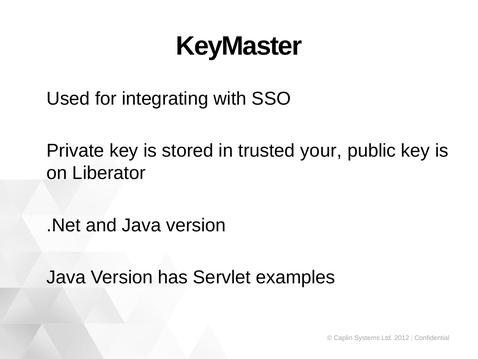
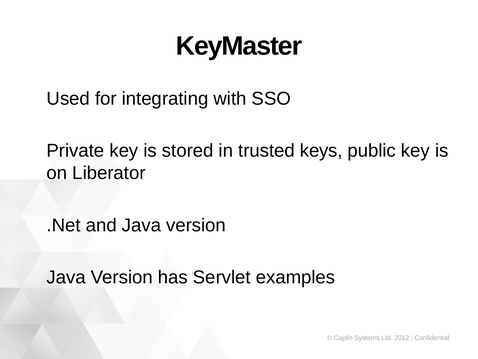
your: your -> keys (321, 151)
